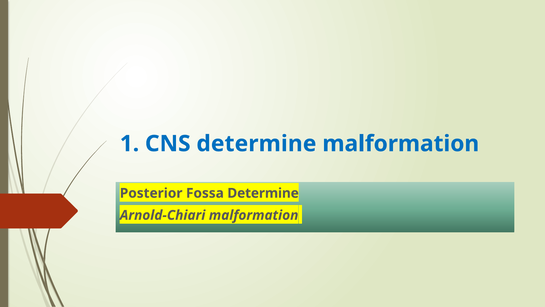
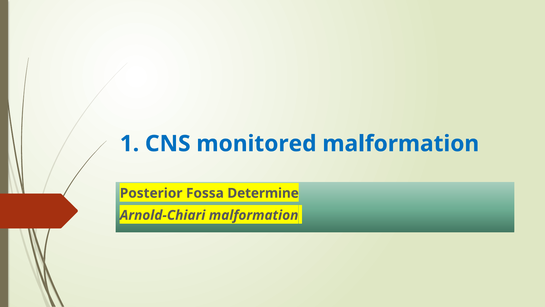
CNS determine: determine -> monitored (256, 144)
